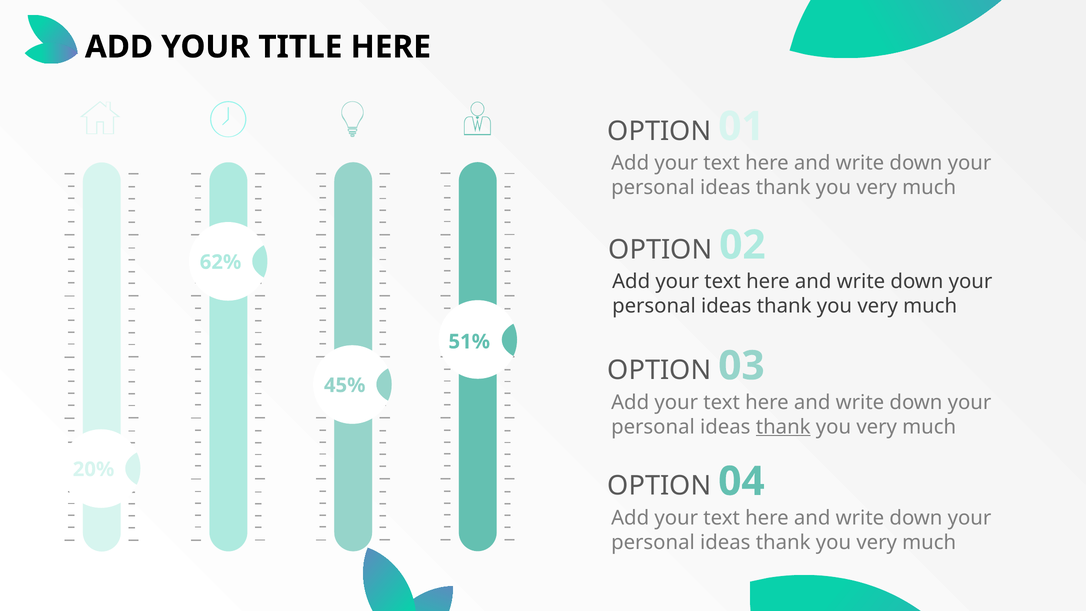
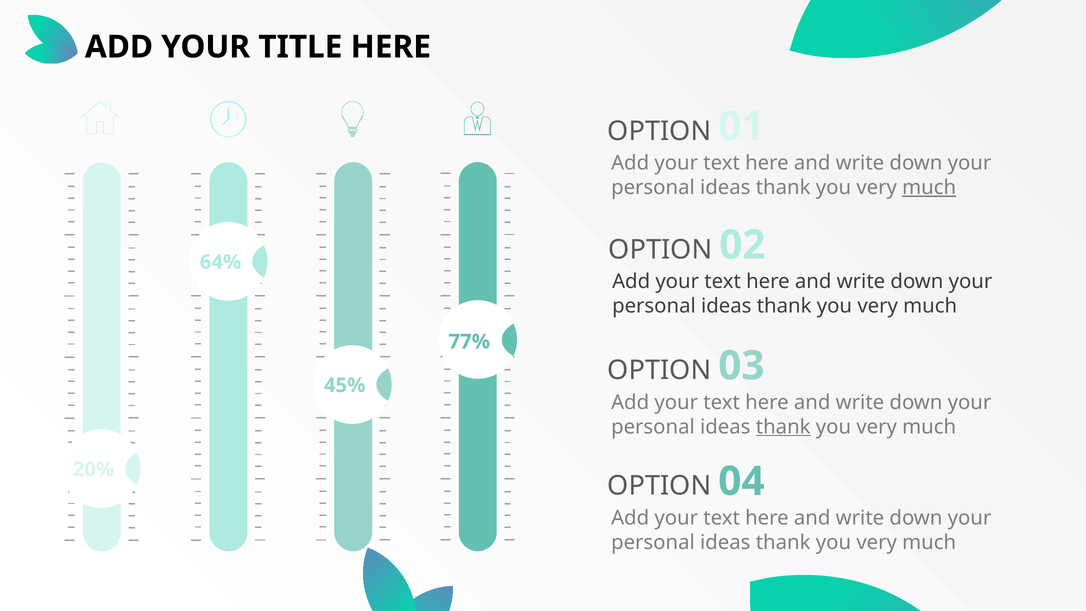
much underline: none -> present (929, 187)
62%: 62% -> 64% (221, 262)
51%: 51% -> 77% (469, 342)
